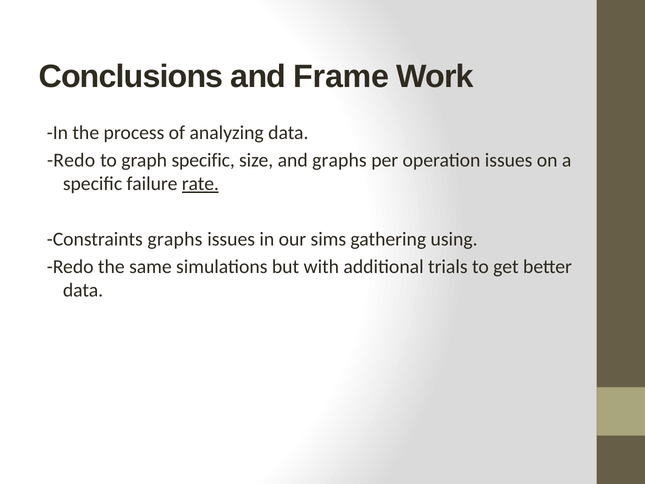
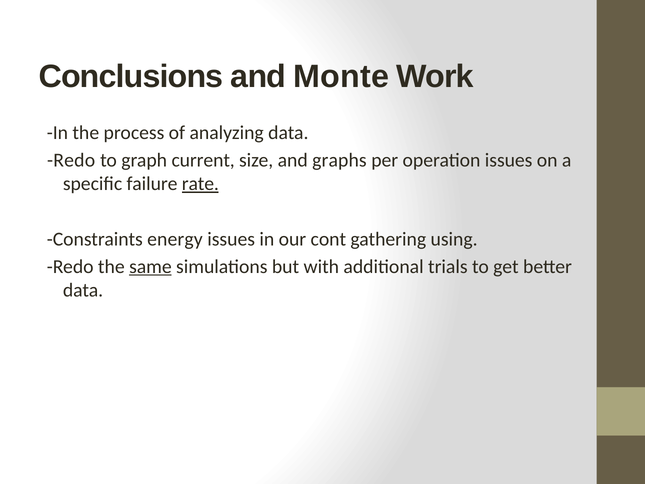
Frame: Frame -> Monte (341, 76)
graph specific: specific -> current (203, 160)
Constraints graphs: graphs -> energy (175, 239)
sims: sims -> cont (328, 239)
same underline: none -> present (150, 266)
